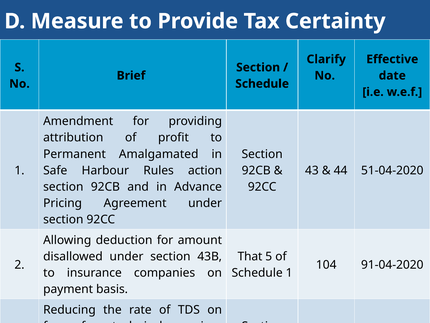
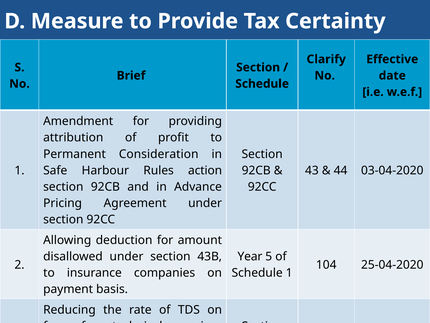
Amalgamated: Amalgamated -> Consideration (159, 154)
51-04-2020: 51-04-2020 -> 03-04-2020 (392, 170)
That: That -> Year (250, 256)
91-04-2020: 91-04-2020 -> 25-04-2020 (392, 264)
